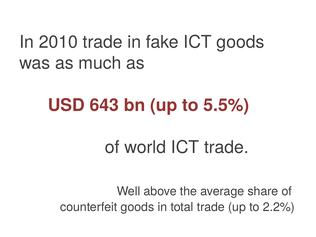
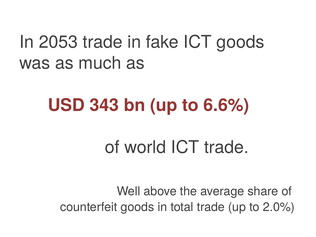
2010: 2010 -> 2053 (58, 42)
643: 643 -> 343 (104, 105)
5.5%: 5.5% -> 6.6% (226, 105)
2.2%: 2.2% -> 2.0% (279, 207)
